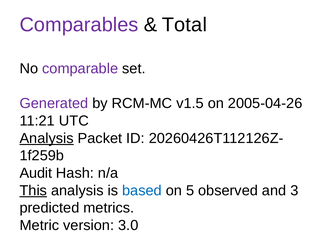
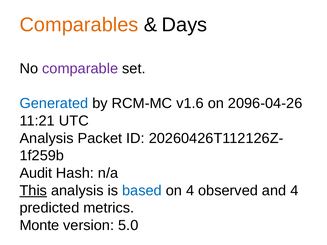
Comparables colour: purple -> orange (79, 25)
Total: Total -> Days (184, 25)
Generated colour: purple -> blue (54, 103)
v1.5: v1.5 -> v1.6 (190, 103)
2005-04-26: 2005-04-26 -> 2096-04-26 (265, 103)
Analysis underline: present -> none (47, 138)
on 5: 5 -> 4 (190, 191)
and 3: 3 -> 4 (294, 191)
Metric: Metric -> Monte (39, 226)
3.0: 3.0 -> 5.0 (128, 226)
